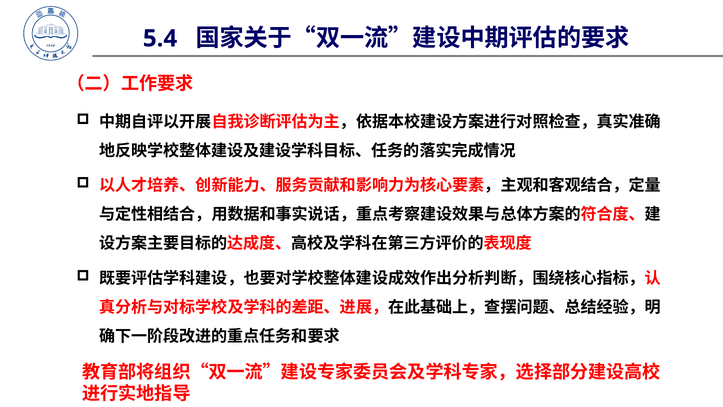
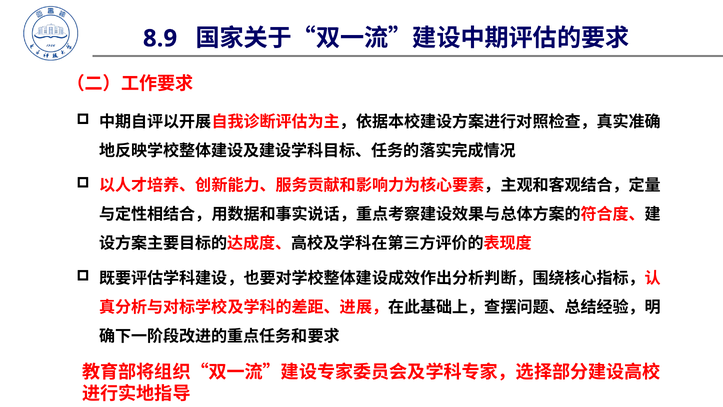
5.4: 5.4 -> 8.9 (160, 38)
